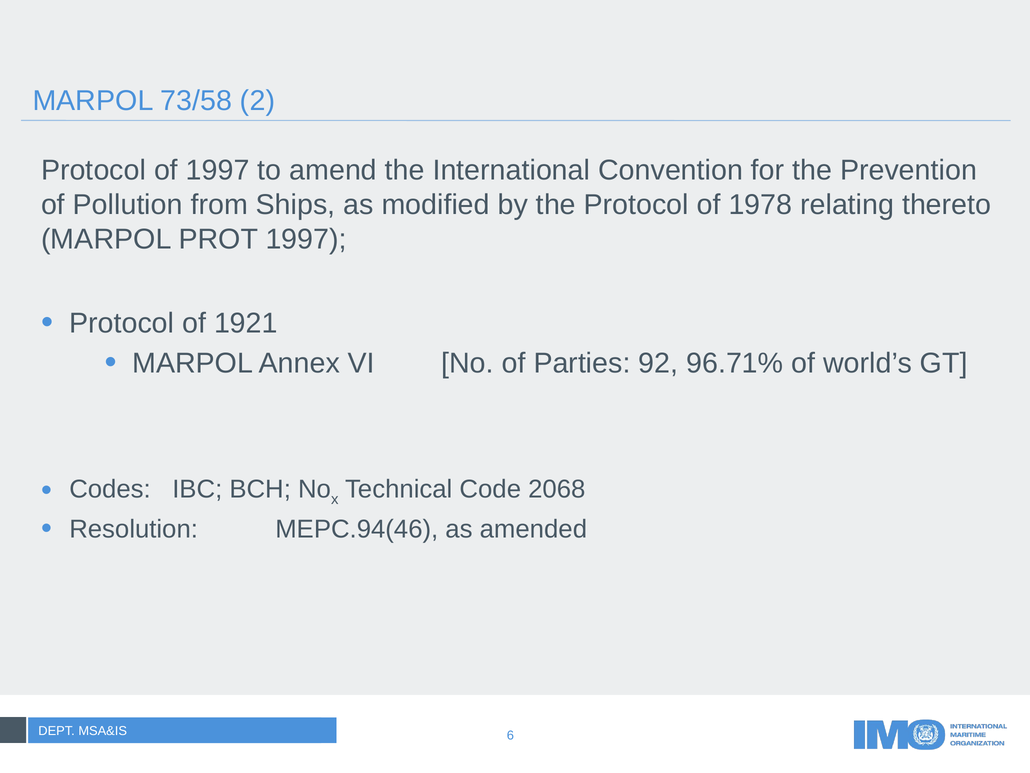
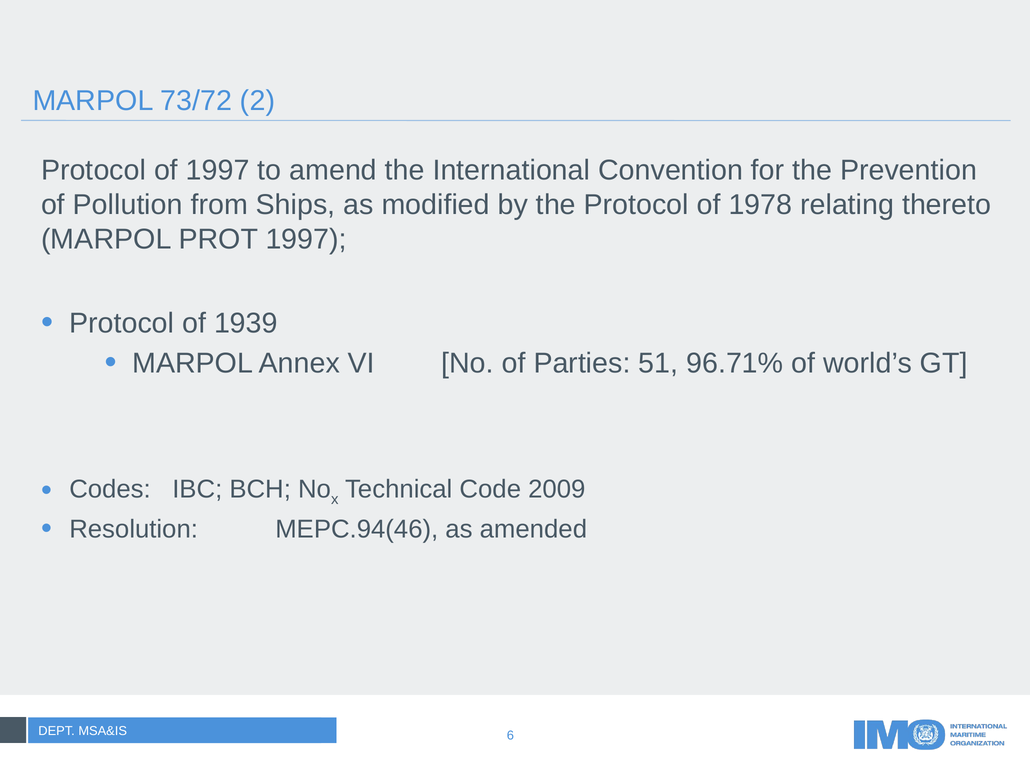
73/58: 73/58 -> 73/72 (196, 101)
1921: 1921 -> 1939 (246, 323)
92: 92 -> 51 (658, 363)
2068: 2068 -> 2009 (557, 489)
